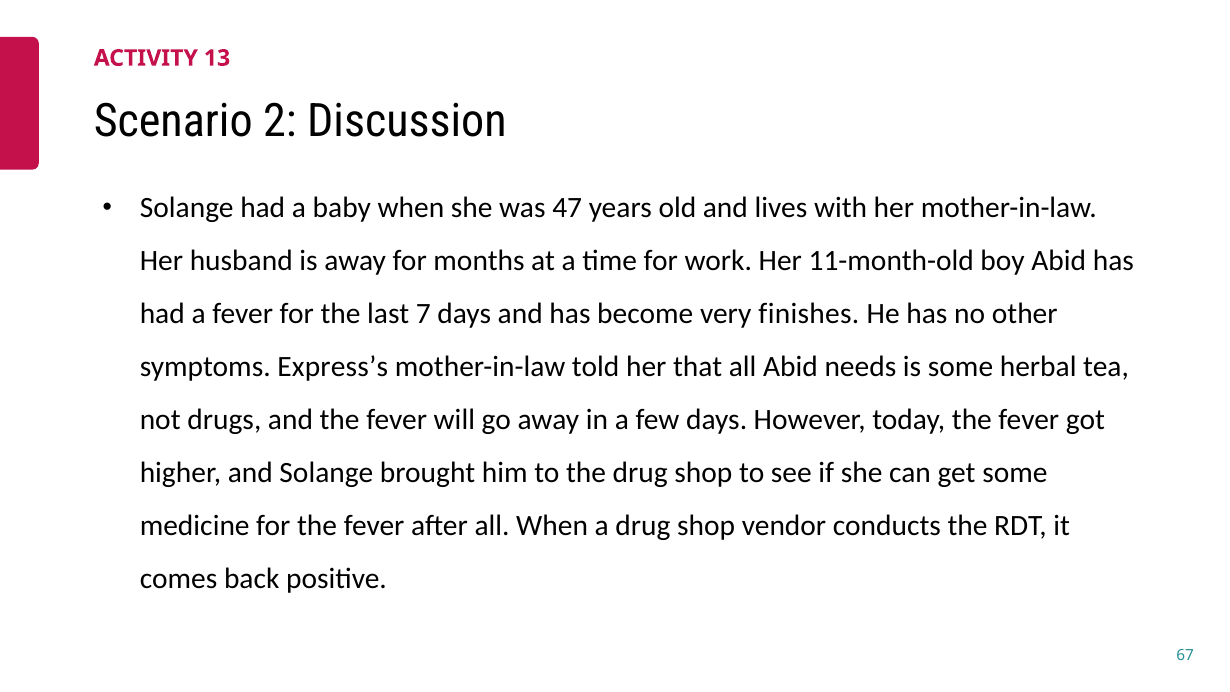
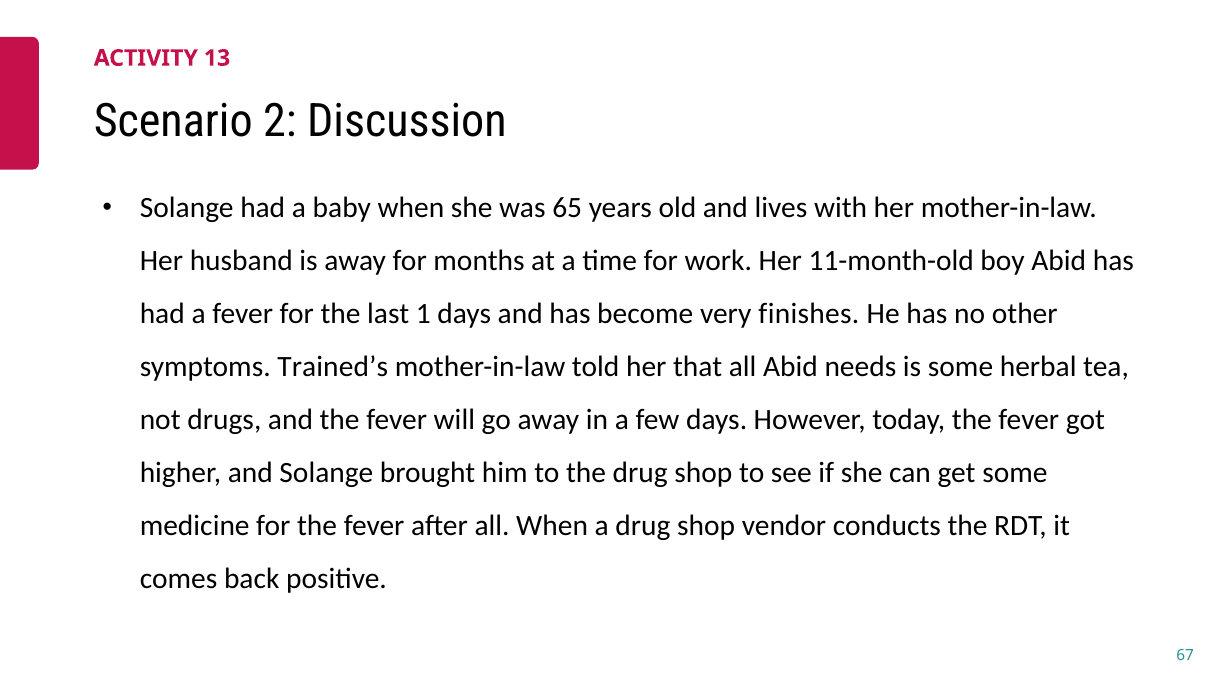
47: 47 -> 65 (567, 208)
7: 7 -> 1 (423, 314)
Express’s: Express’s -> Trained’s (333, 367)
